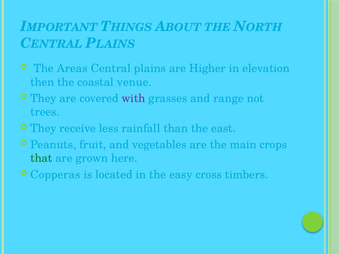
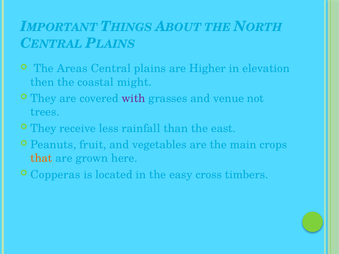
venue: venue -> might (134, 82)
range: range -> venue (229, 99)
that colour: green -> orange (41, 158)
